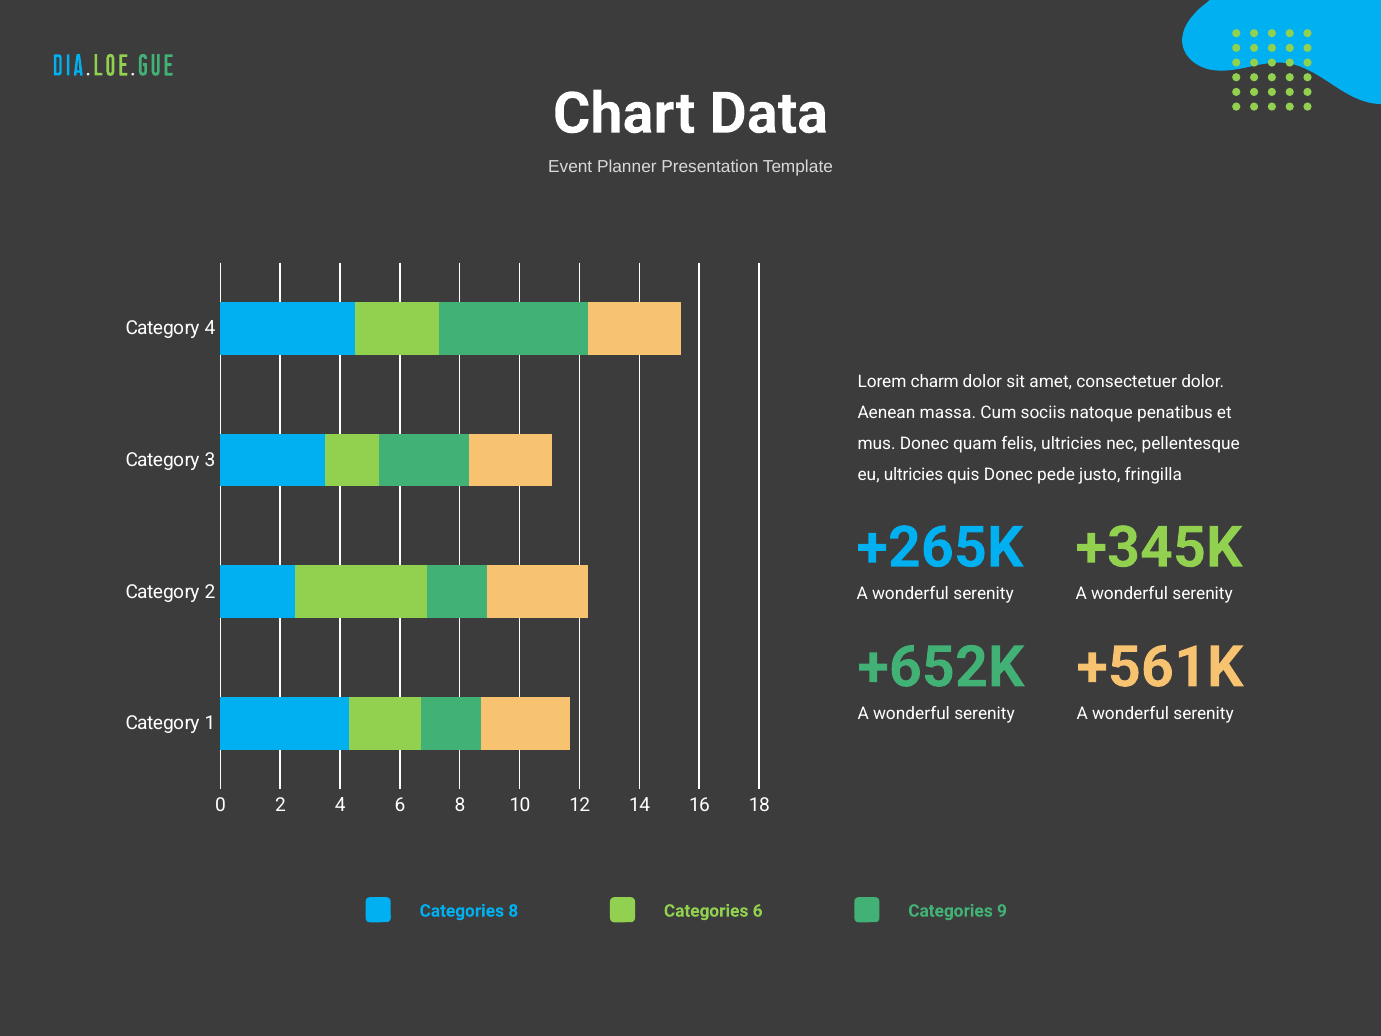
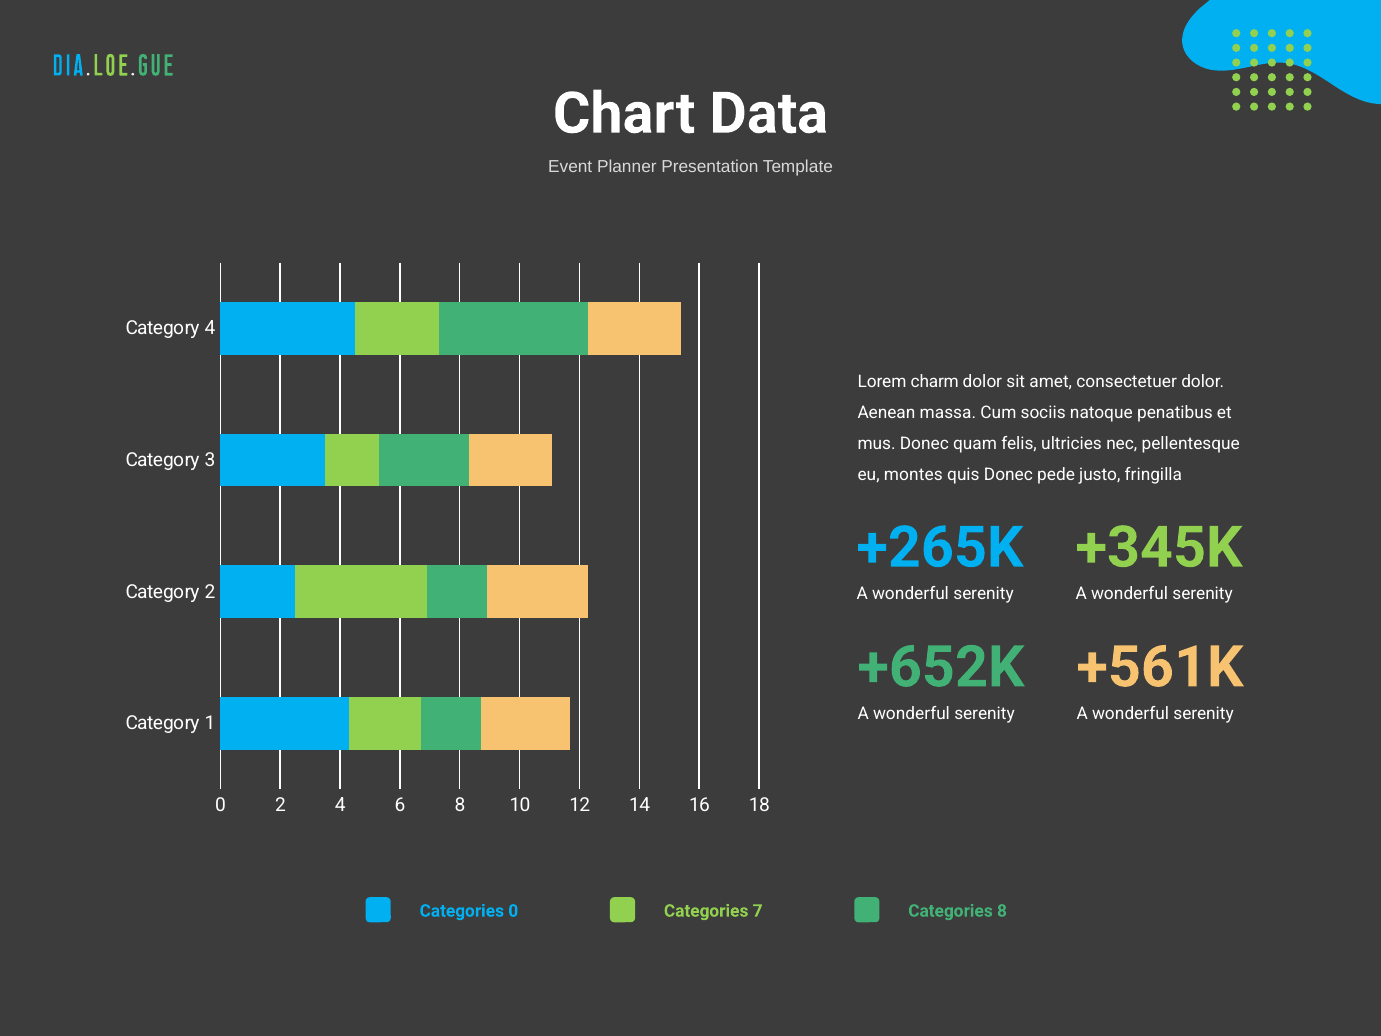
eu ultricies: ultricies -> montes (913, 475)
Categories 8: 8 -> 0 (513, 911)
Categories 6: 6 -> 7 (758, 911)
Categories 9: 9 -> 8 (1002, 911)
